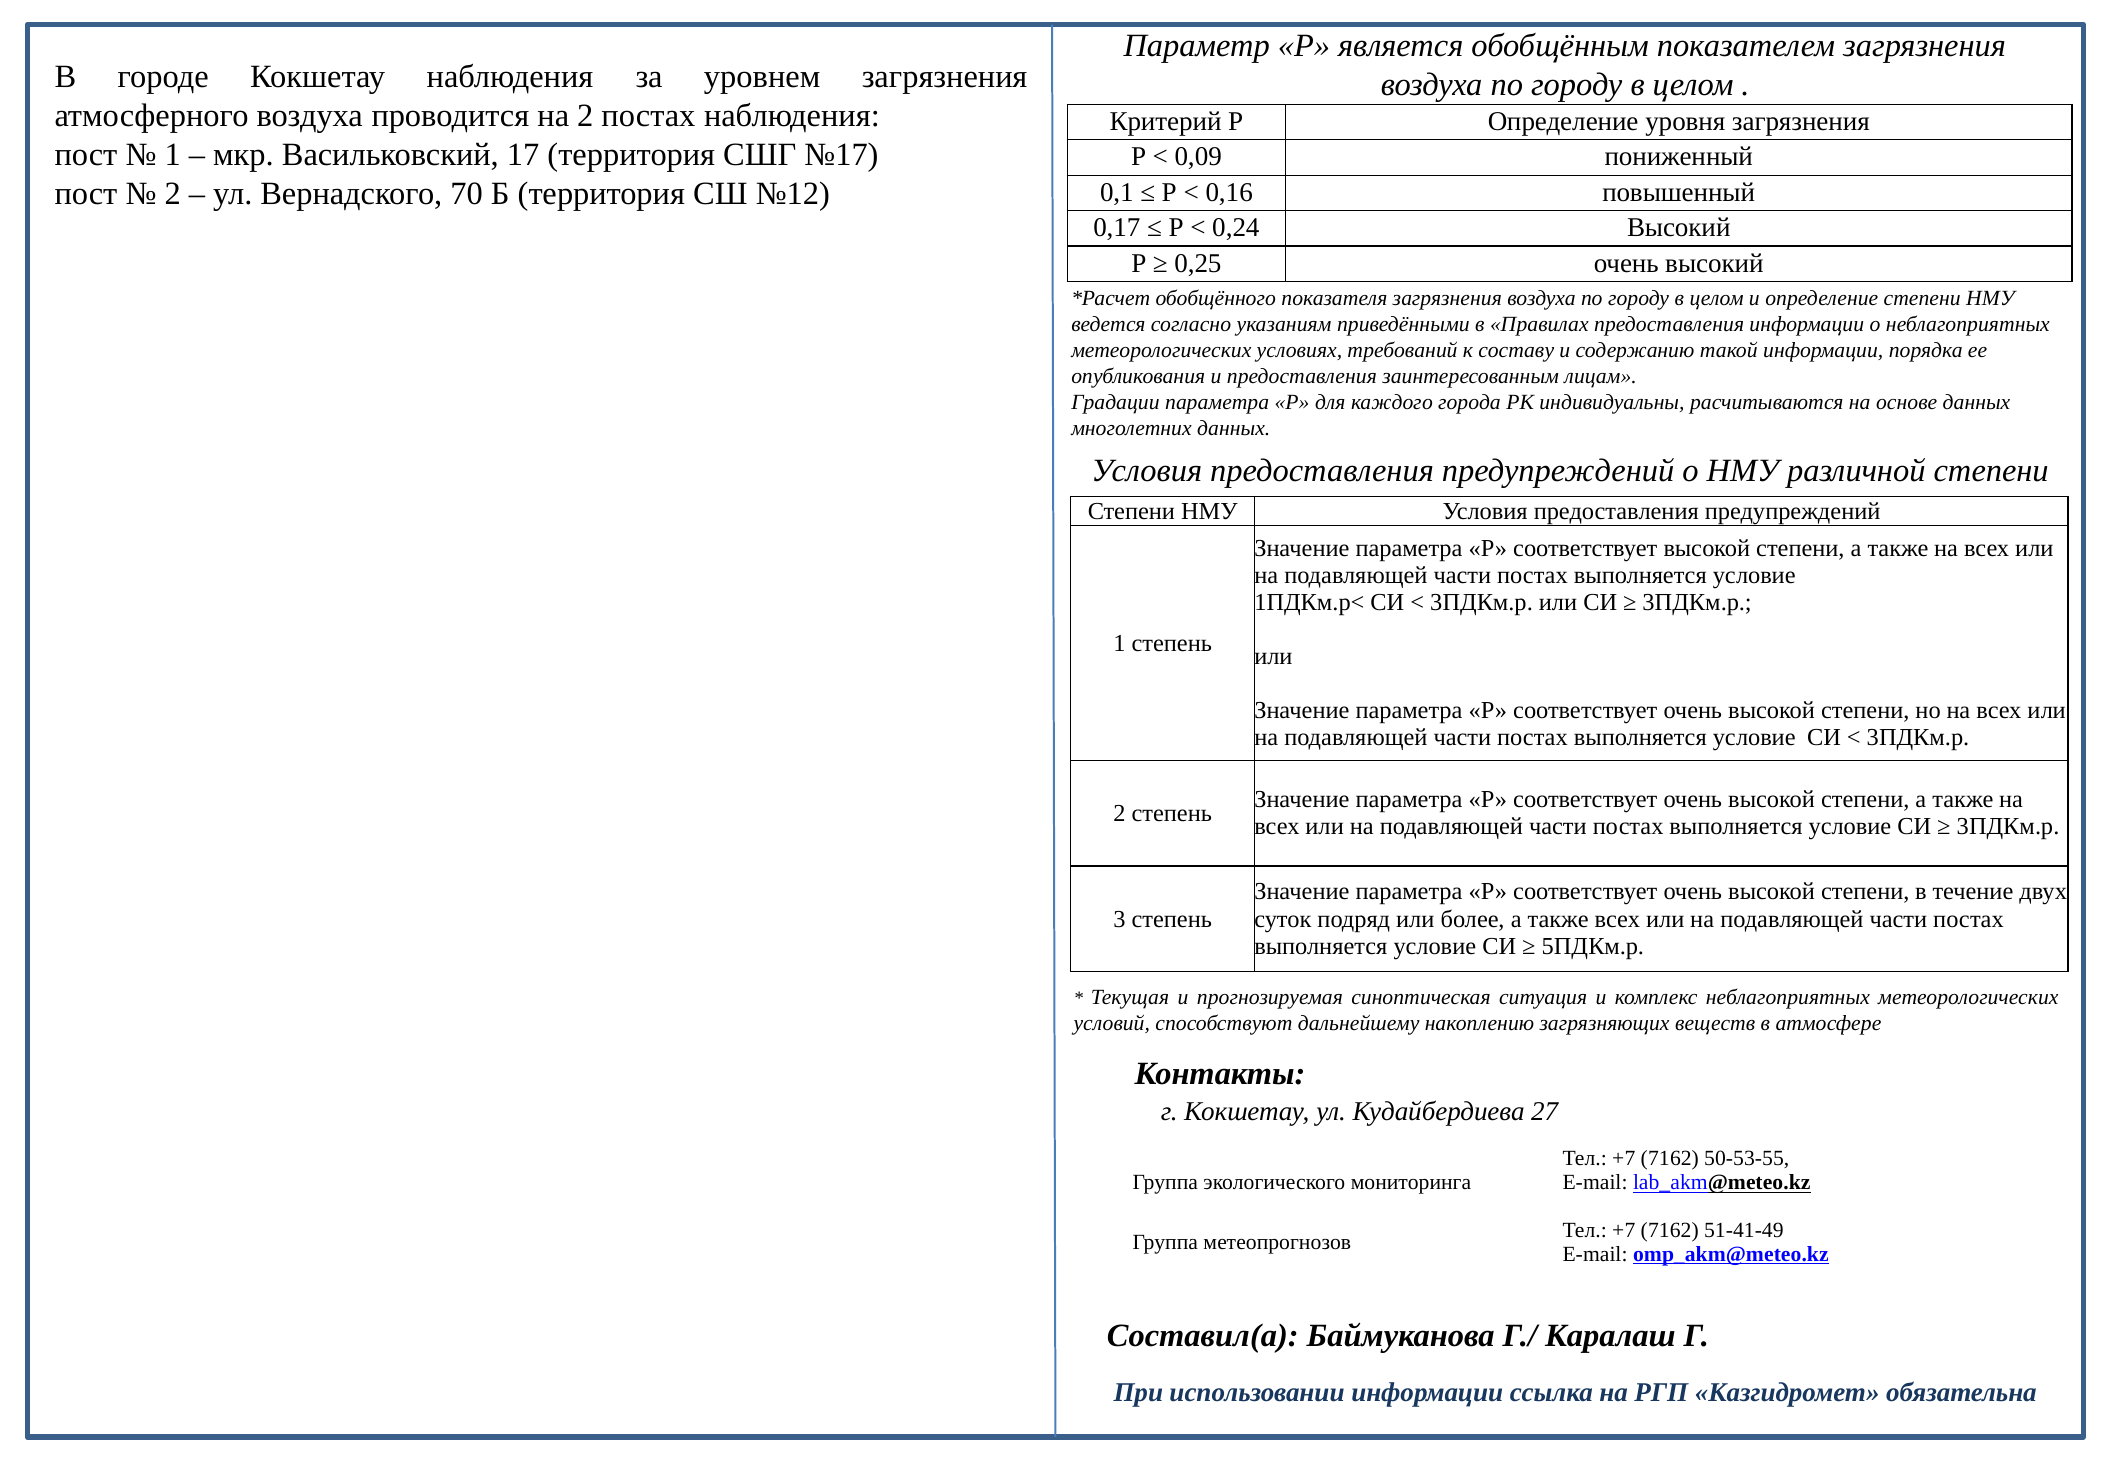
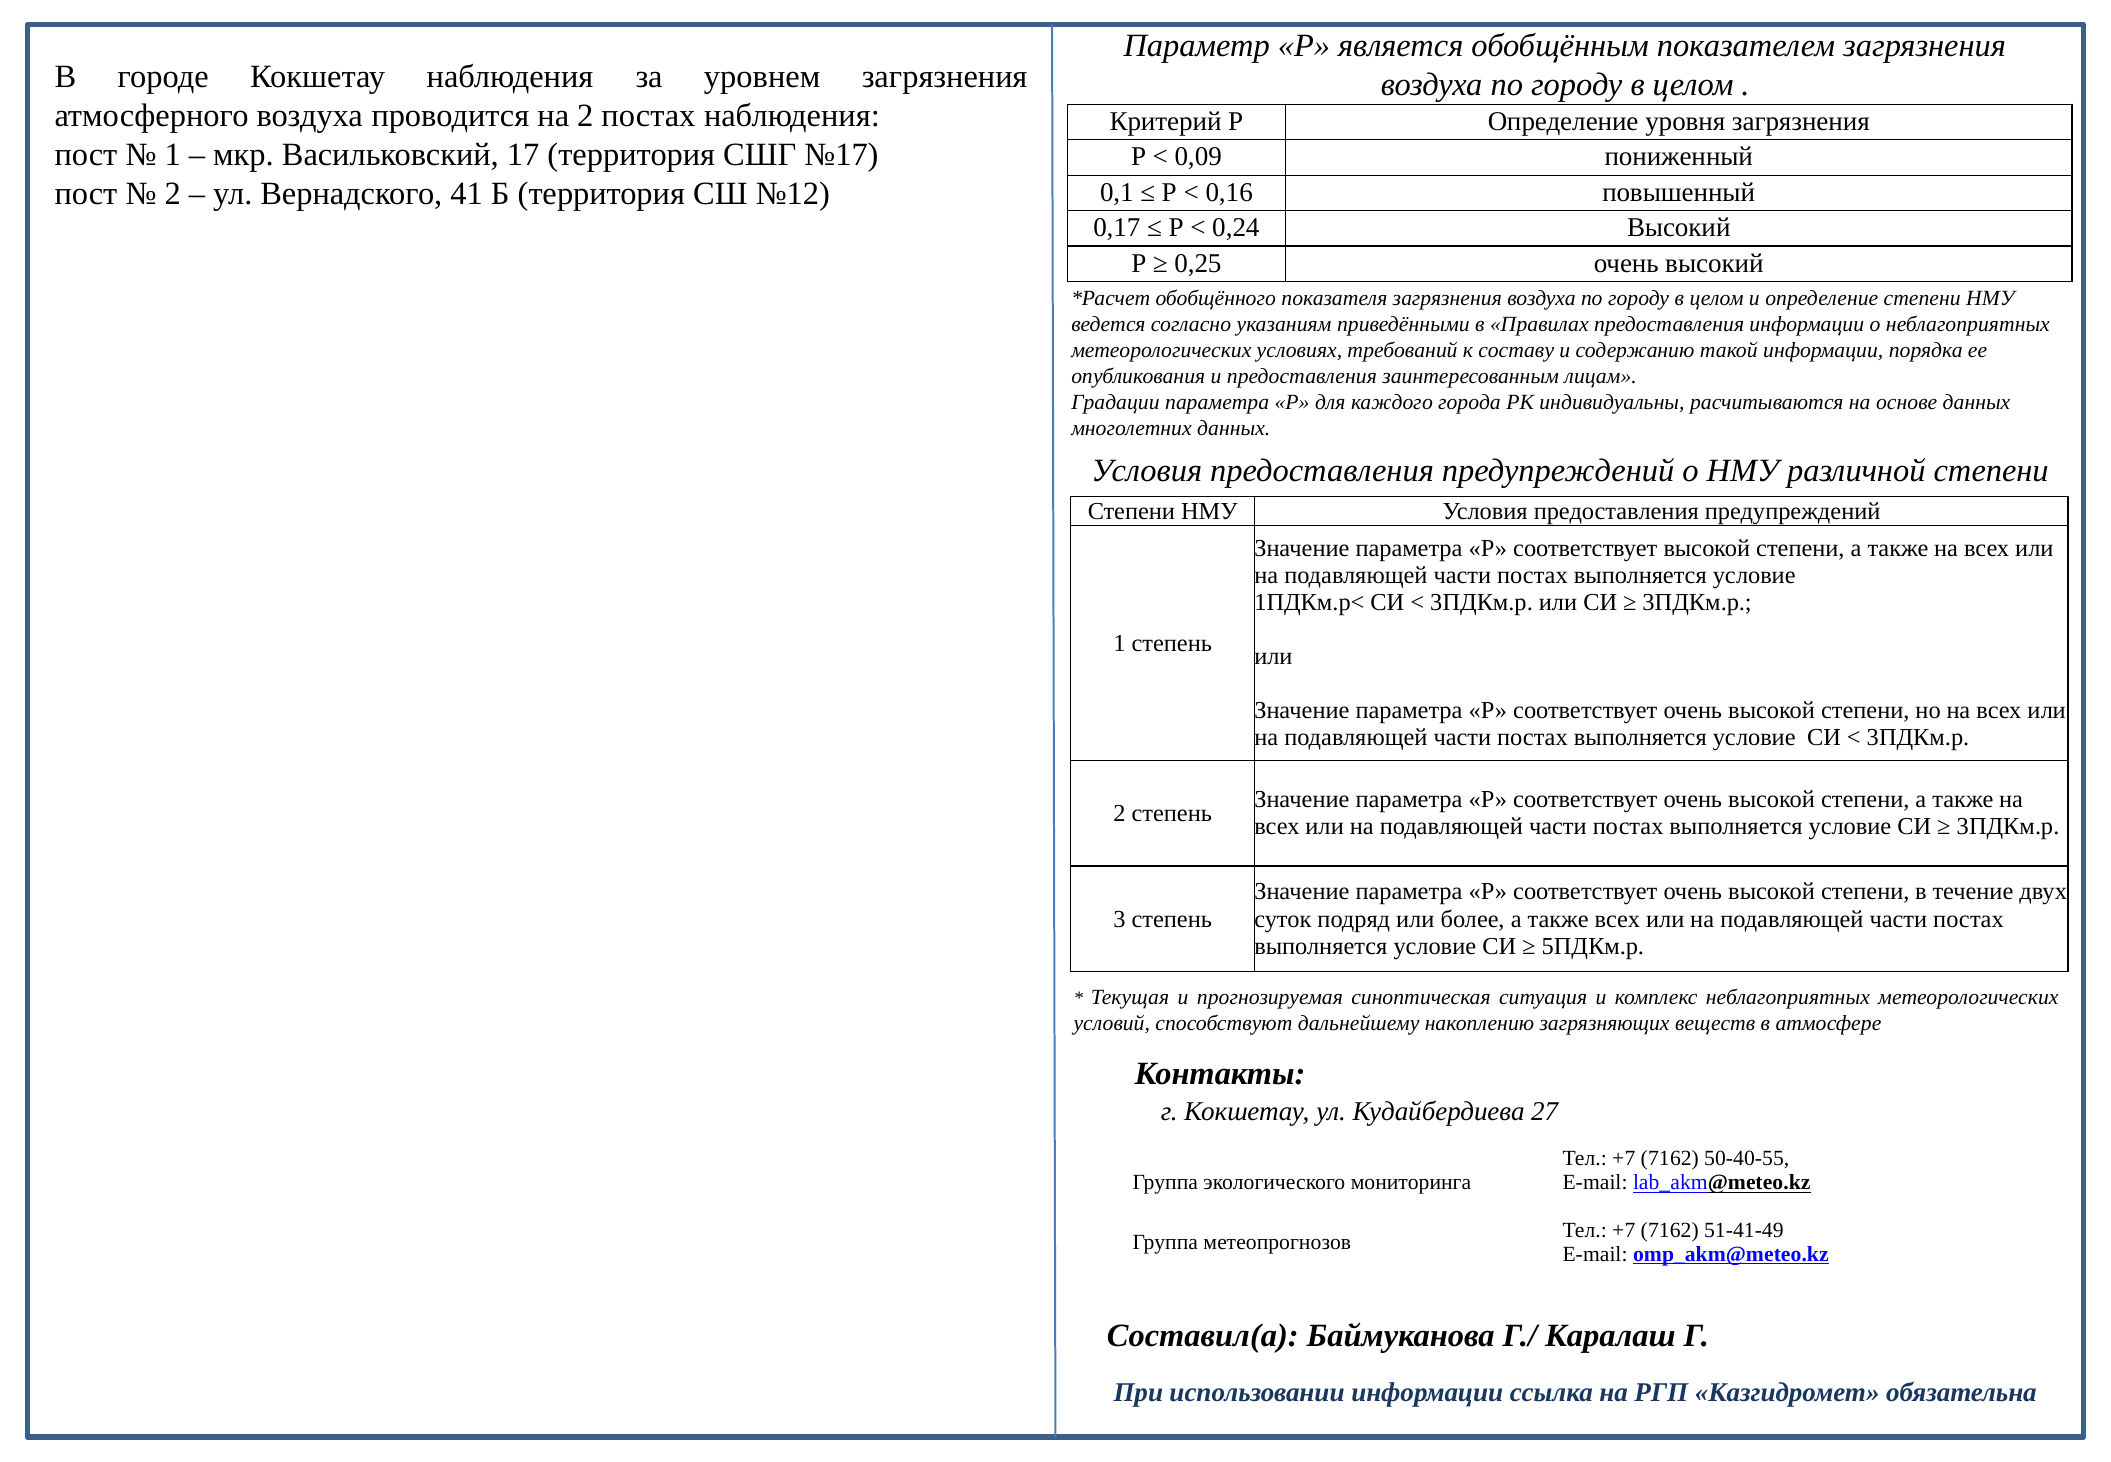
70: 70 -> 41 (467, 194)
50-53-55: 50-53-55 -> 50-40-55 (1747, 1158)
